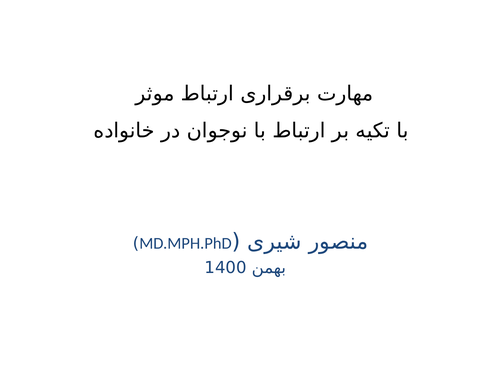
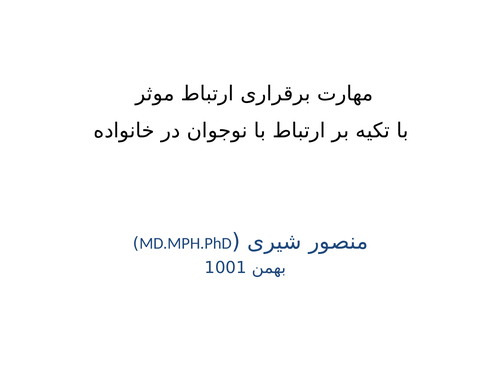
1400: 1400 -> 1001 (226, 268)
